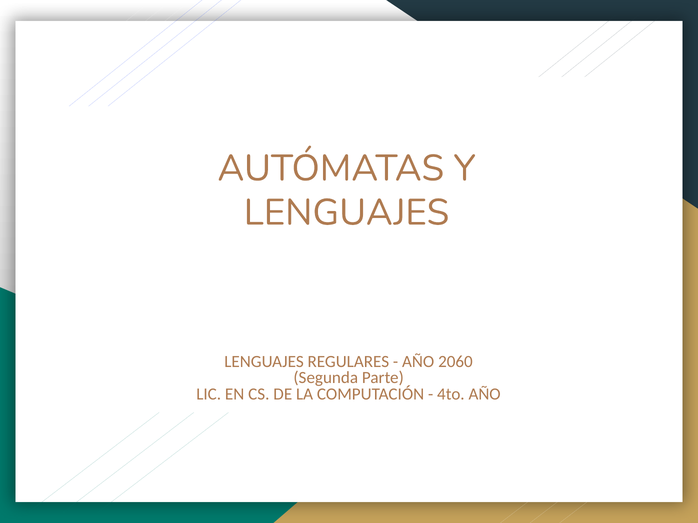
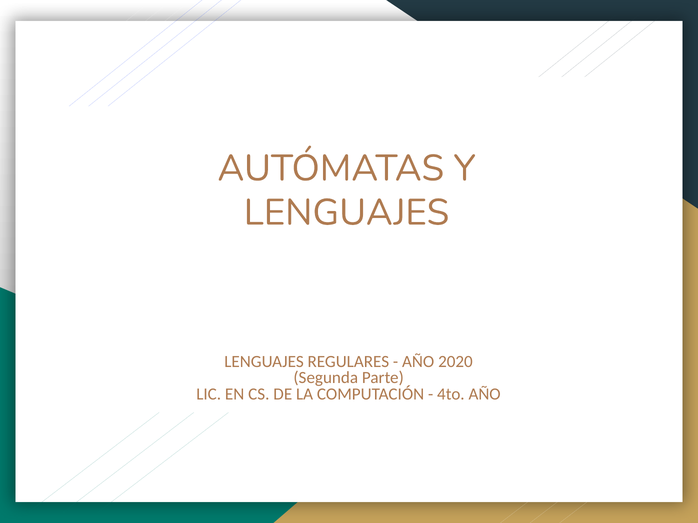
2060: 2060 -> 2020 (455, 362)
